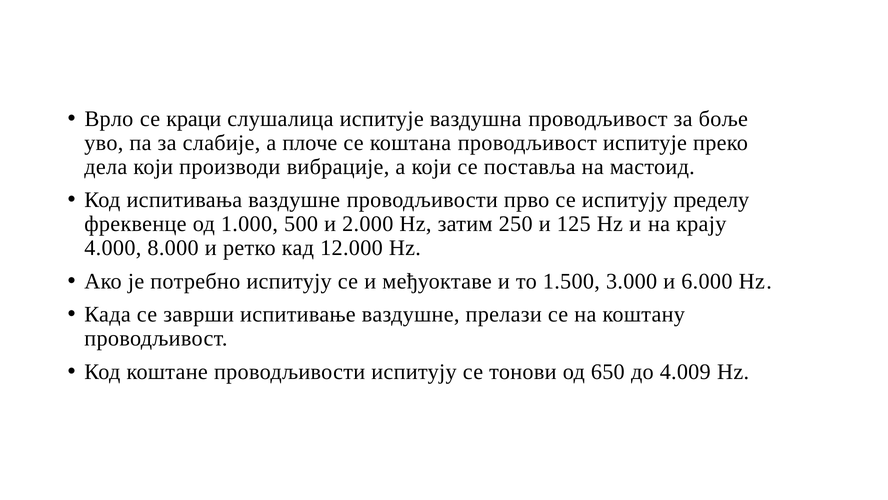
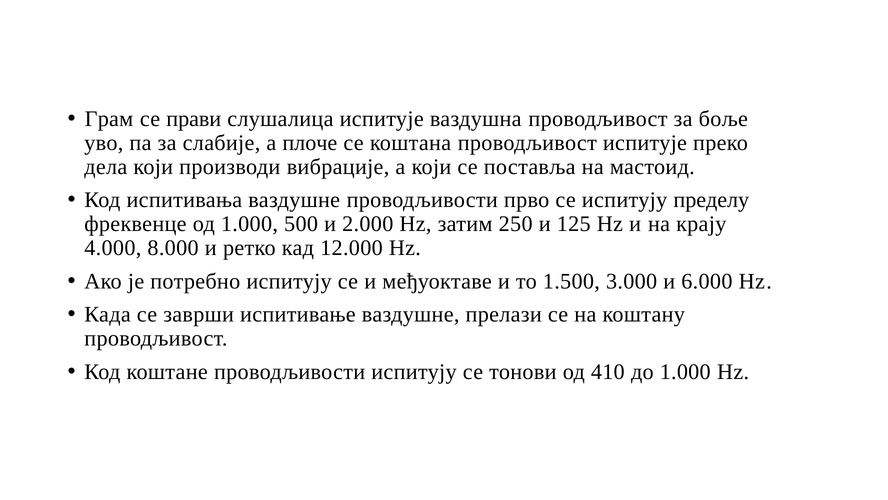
Врло: Врло -> Грам (109, 119)
краци: краци -> прави (194, 119)
650: 650 -> 410 (608, 371)
до 4.009: 4.009 -> 1.000 (685, 371)
